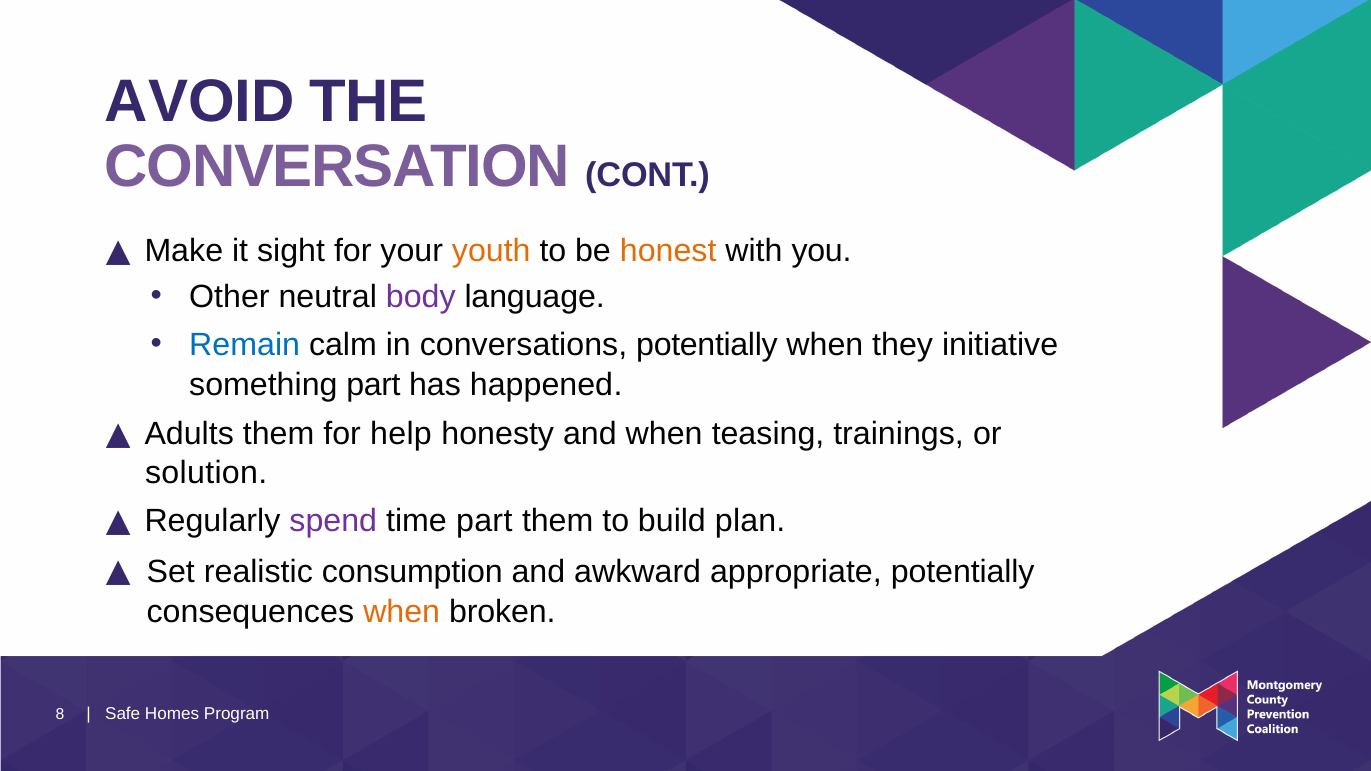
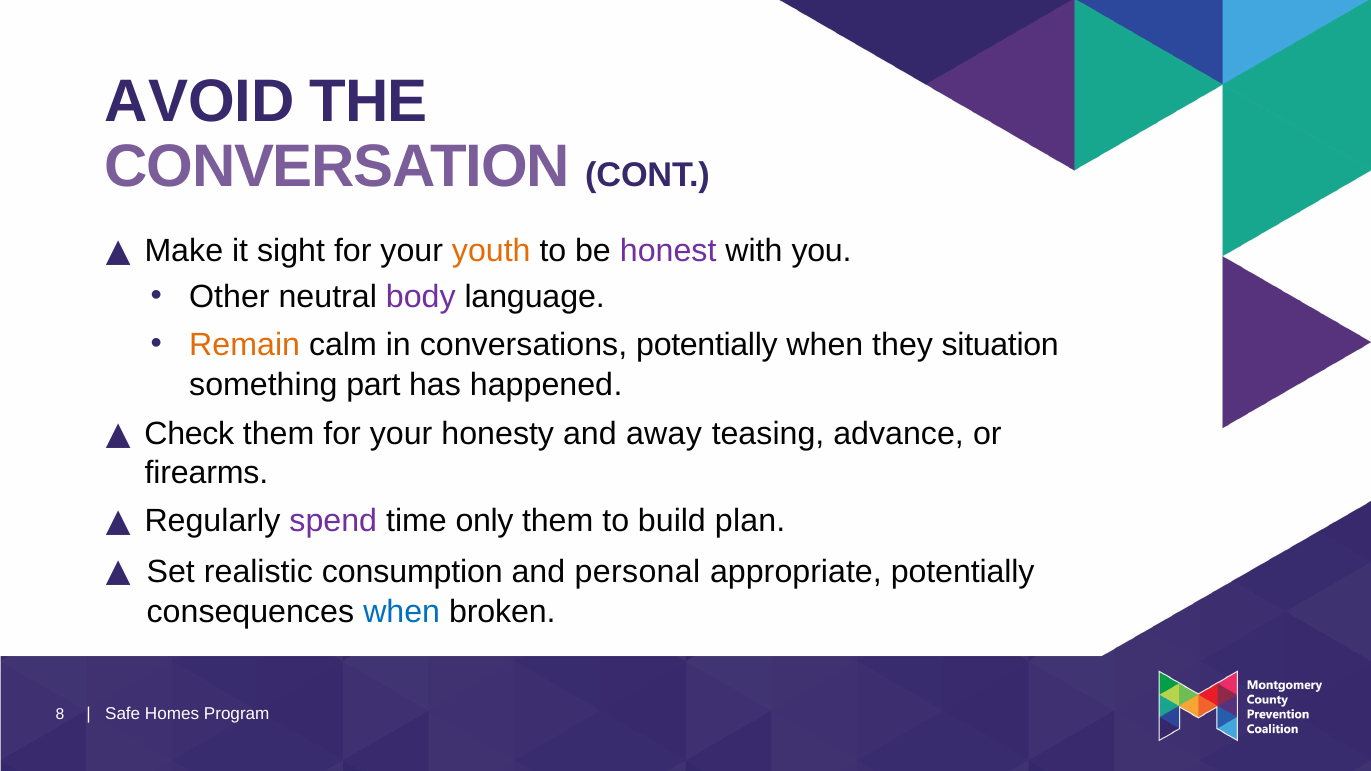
honest colour: orange -> purple (668, 251)
Remain colour: blue -> orange (245, 345)
initiative: initiative -> situation (1000, 345)
Adults: Adults -> Check (189, 434)
them for help: help -> your (401, 434)
and when: when -> away (664, 434)
trainings: trainings -> advance (899, 434)
solution: solution -> firearms (206, 473)
time part: part -> only (485, 521)
awkward: awkward -> personal (638, 572)
when colour: orange -> blue (402, 613)
